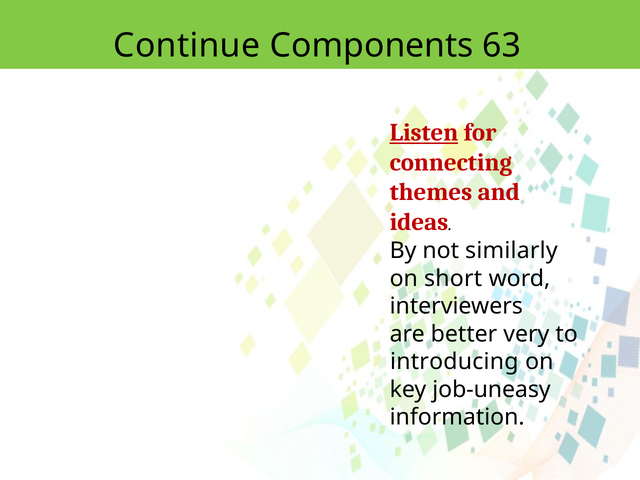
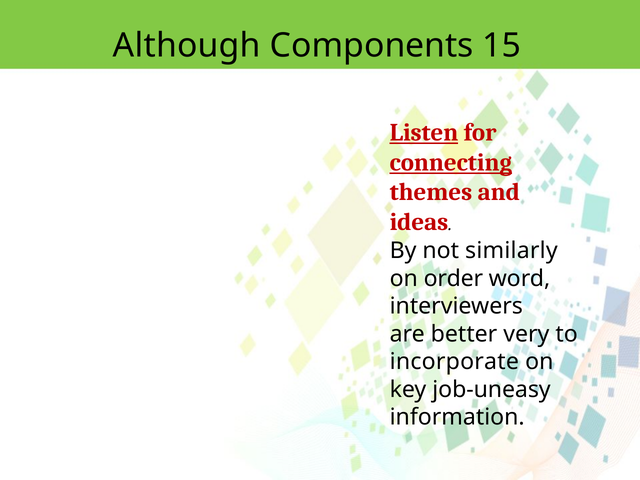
Continue: Continue -> Although (187, 46)
63: 63 -> 15 (502, 46)
connecting underline: none -> present (451, 162)
short: short -> order (453, 279)
introducing: introducing -> incorporate (454, 362)
